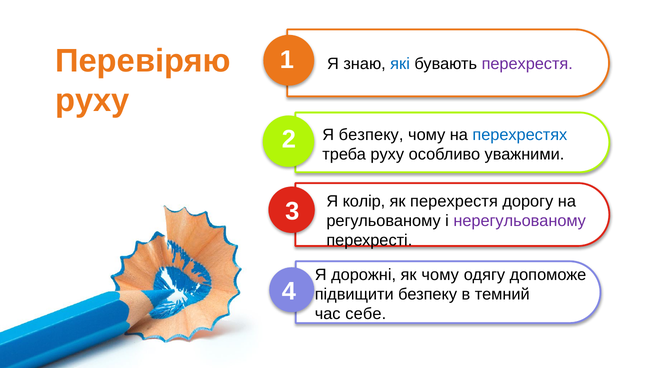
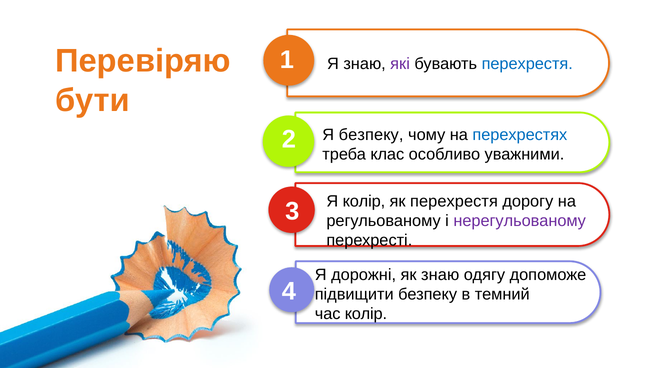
які colour: blue -> purple (400, 64)
перехрестя colour: purple -> blue (527, 64)
руху: руху -> бути (92, 100)
треба руху: руху -> клас (387, 154)
як чому: чому -> знаю (440, 275)
час себе: себе -> колір (366, 314)
